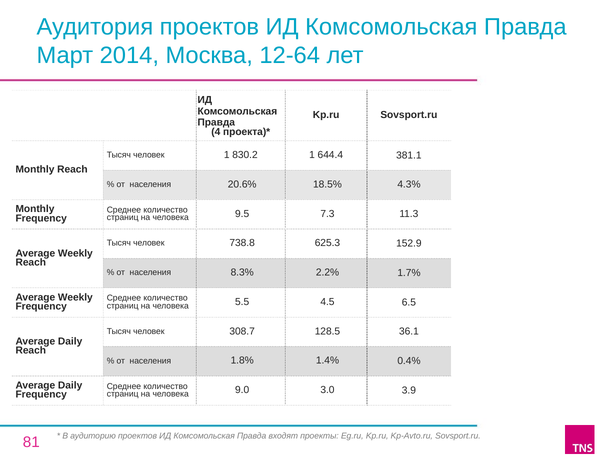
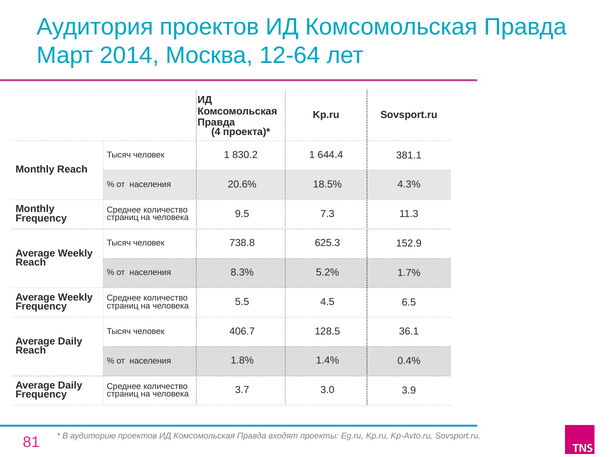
2.2%: 2.2% -> 5.2% (328, 273)
308.7: 308.7 -> 406.7 (242, 332)
9.0: 9.0 -> 3.7 (242, 390)
